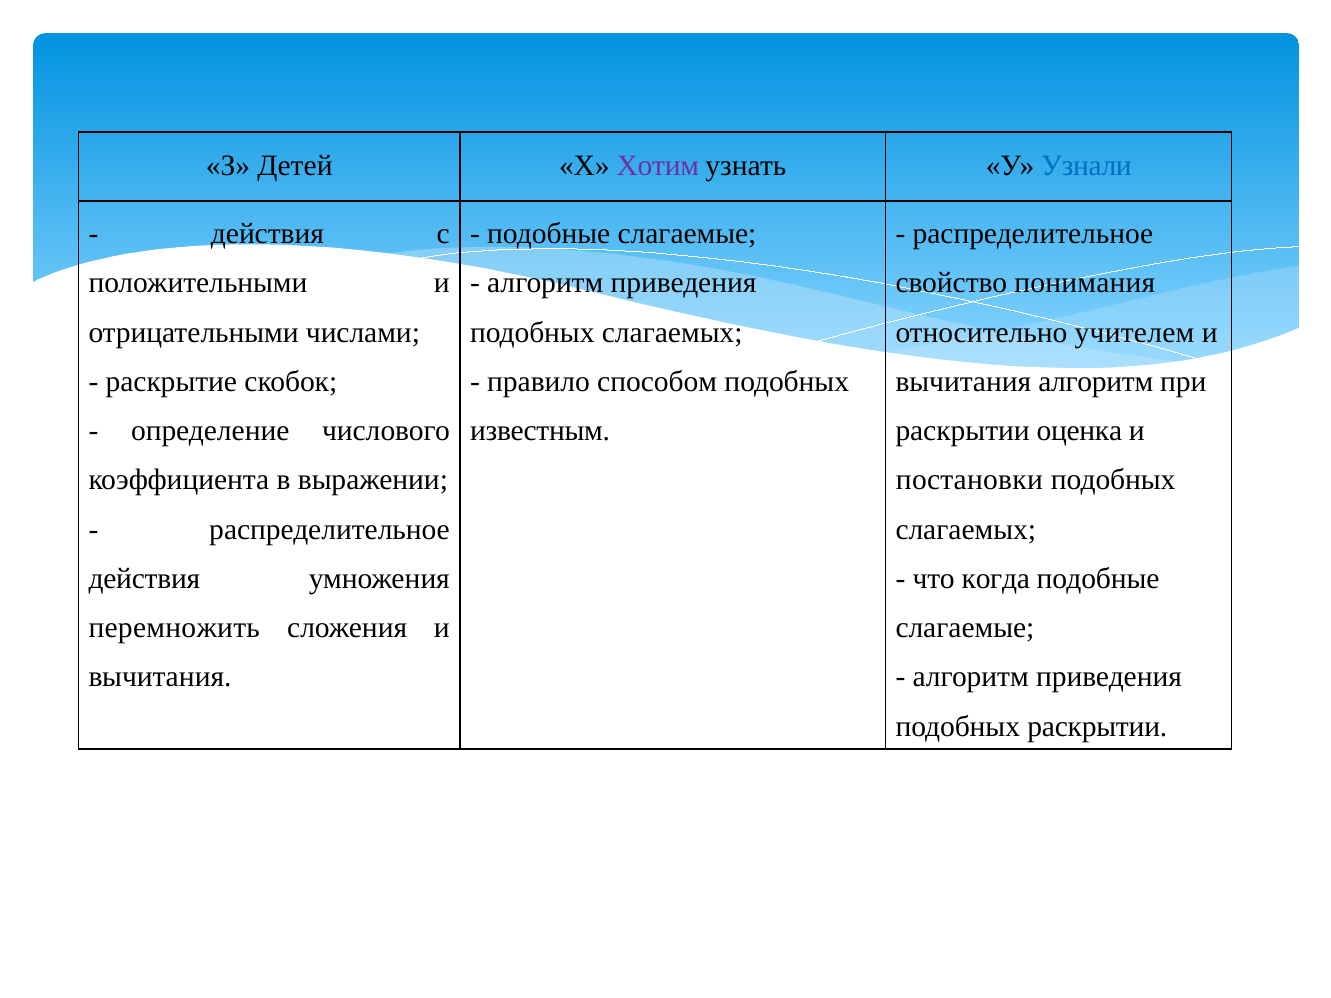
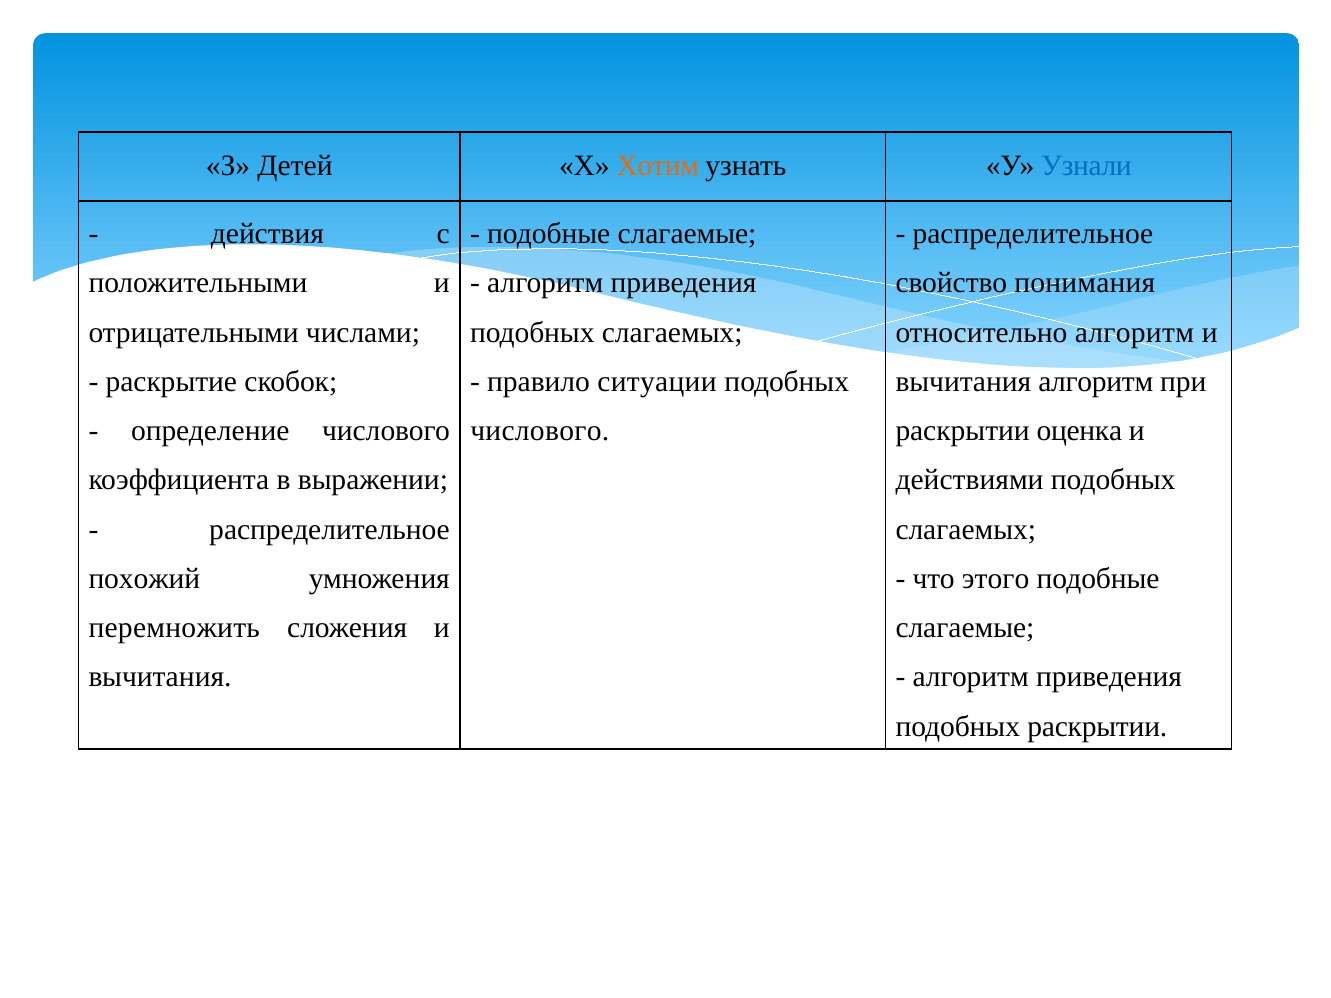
Хотим colour: purple -> orange (658, 165)
относительно учителем: учителем -> алгоритм (1134, 333)
способом: способом -> ситуации (657, 382)
известным: известным -> числового (540, 431)
постановки: постановки -> действиями (970, 480)
действия: действия -> похожий (144, 579)
когда: когда -> этого (996, 579)
